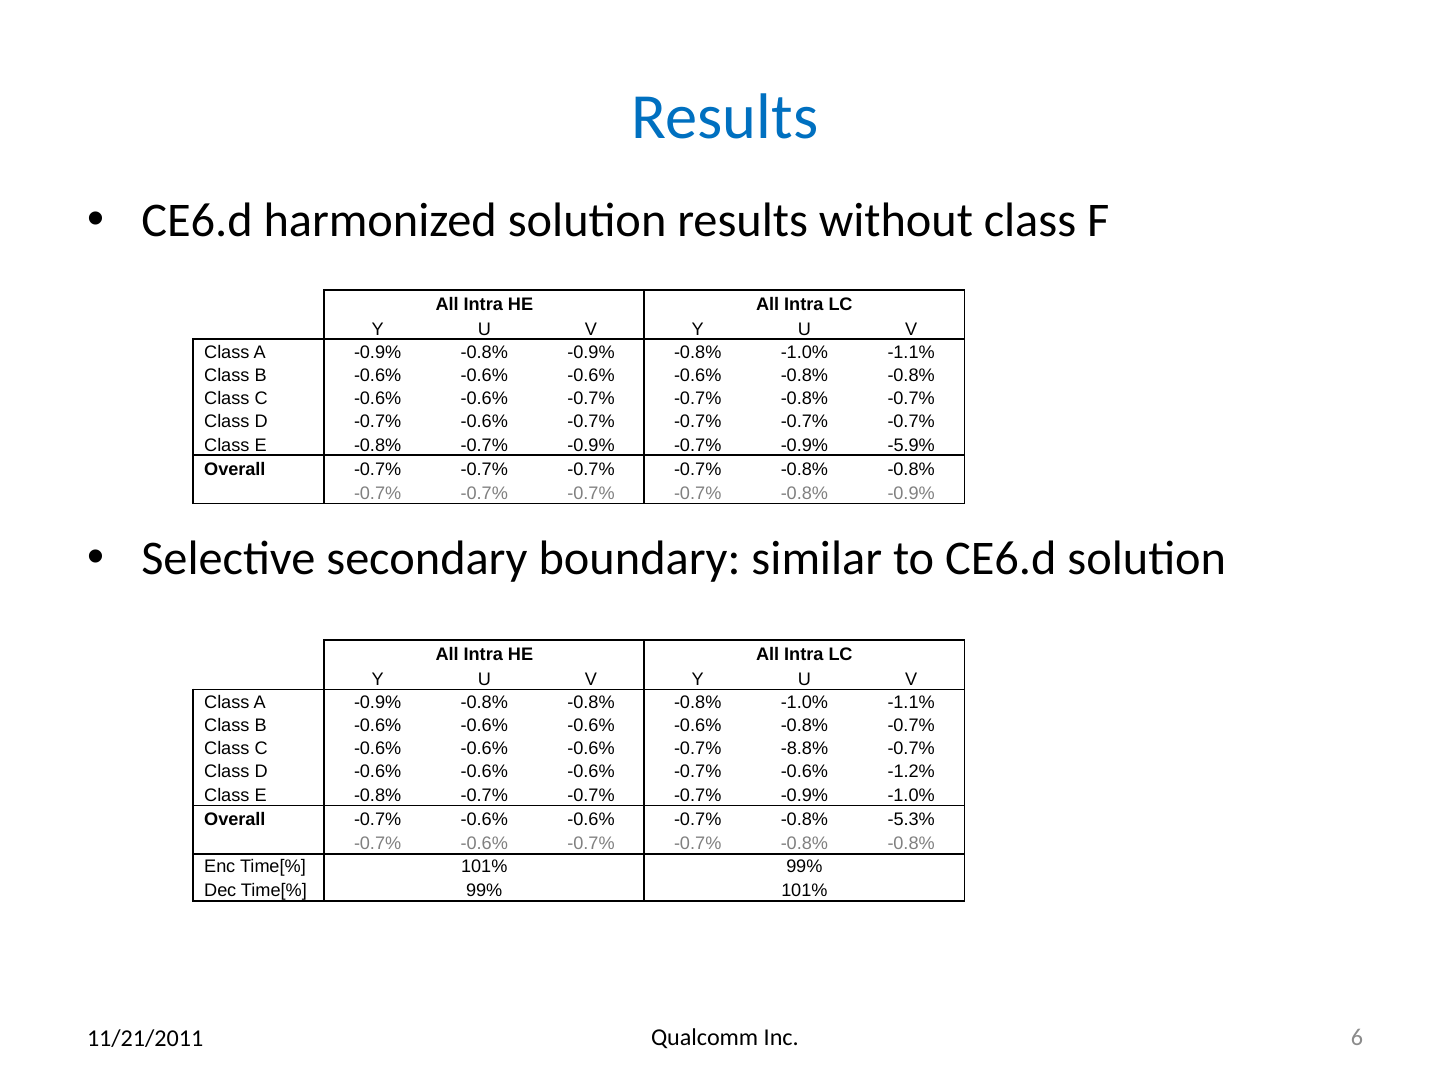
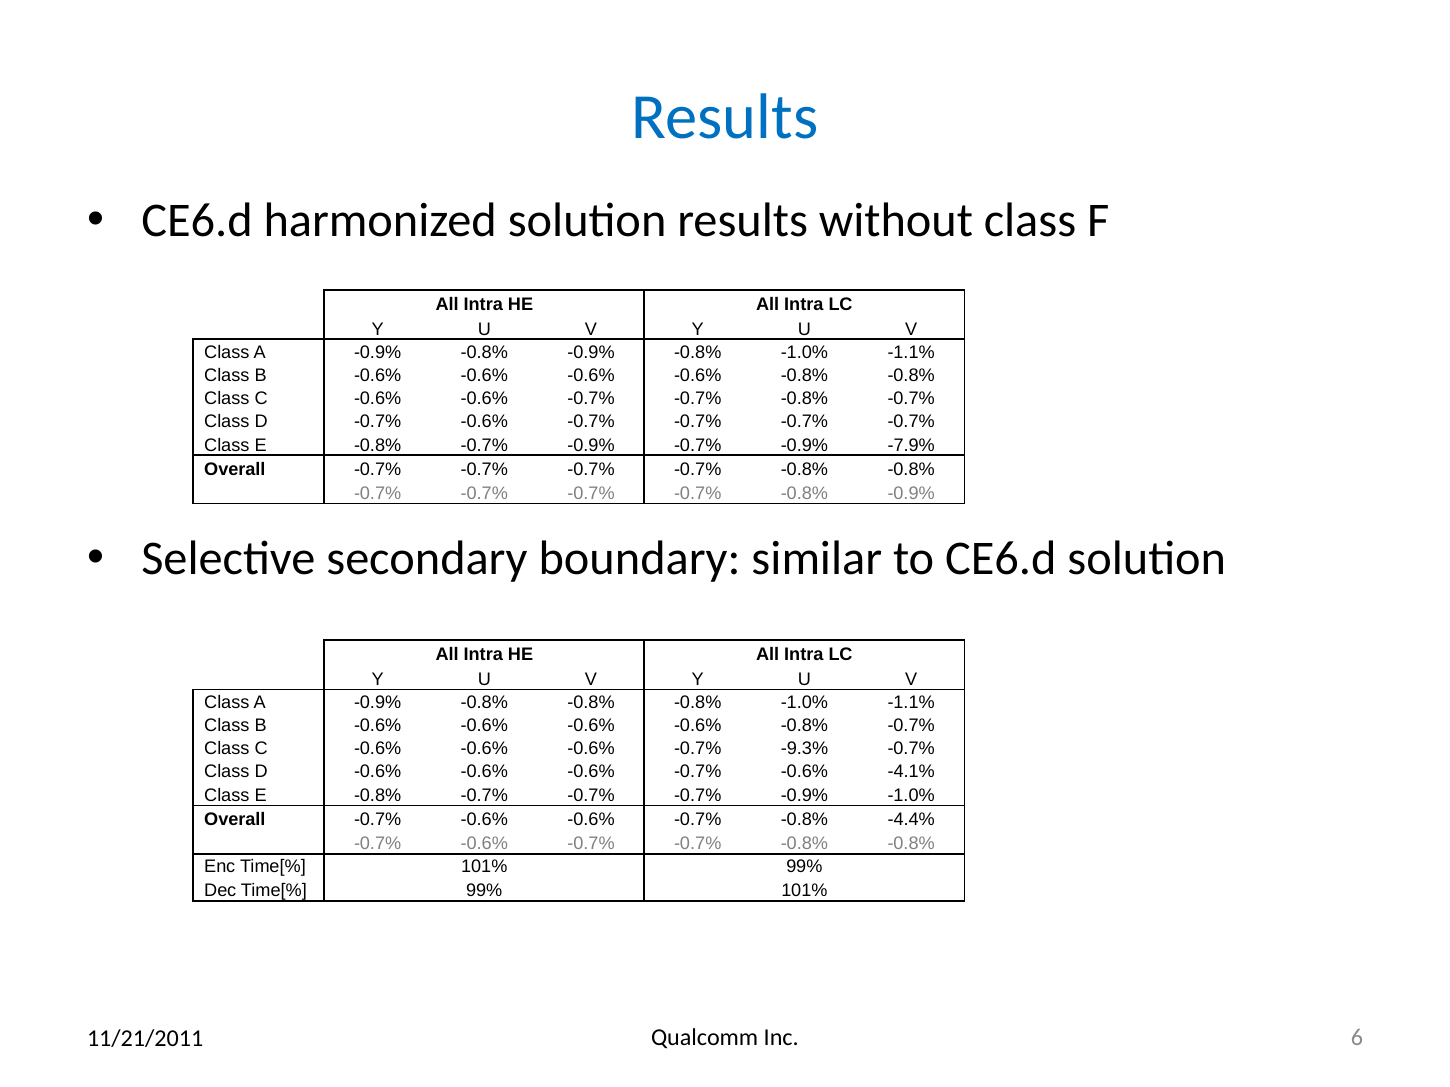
-5.9%: -5.9% -> -7.9% (911, 446)
-8.8%: -8.8% -> -9.3% (804, 749)
-1.2%: -1.2% -> -4.1% (911, 772)
-5.3%: -5.3% -> -4.4% (911, 820)
